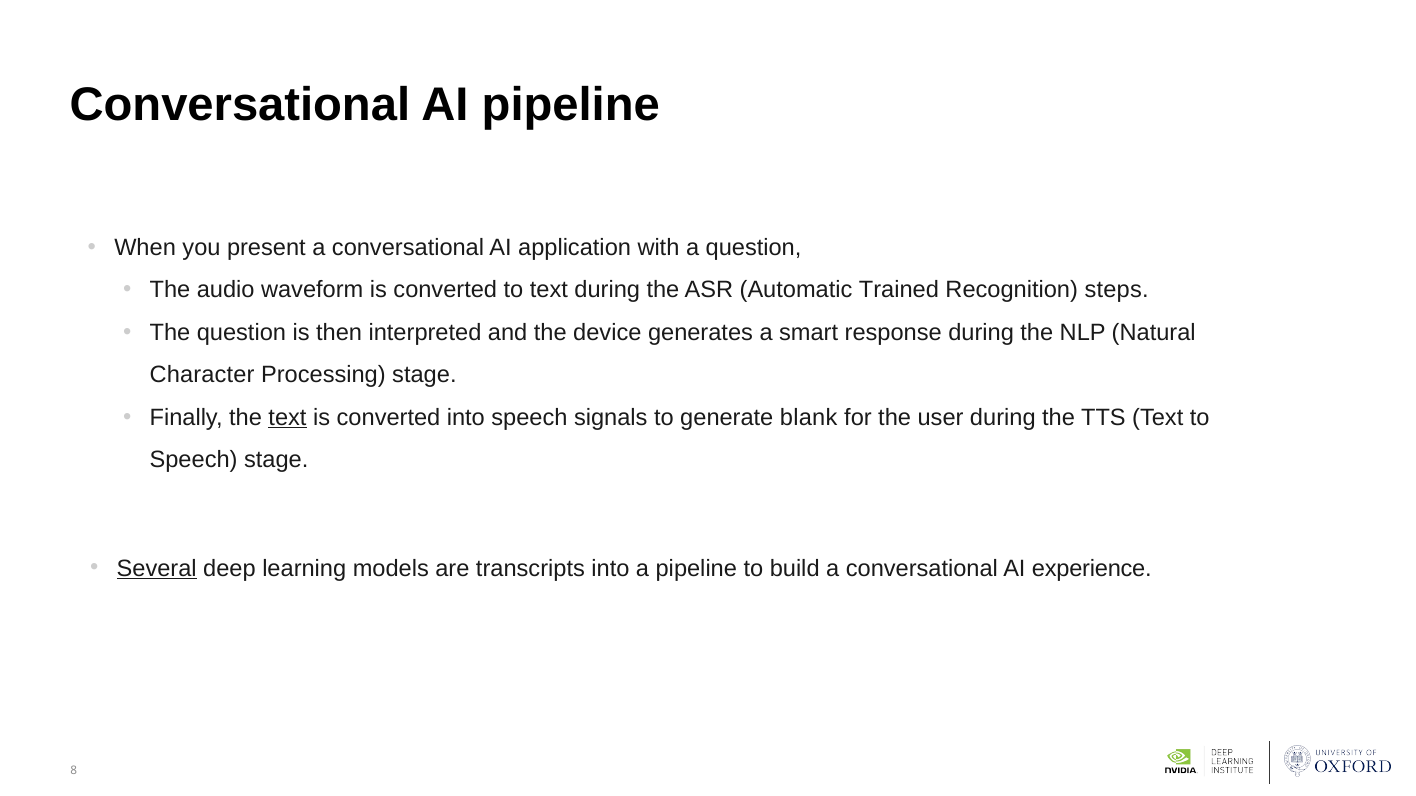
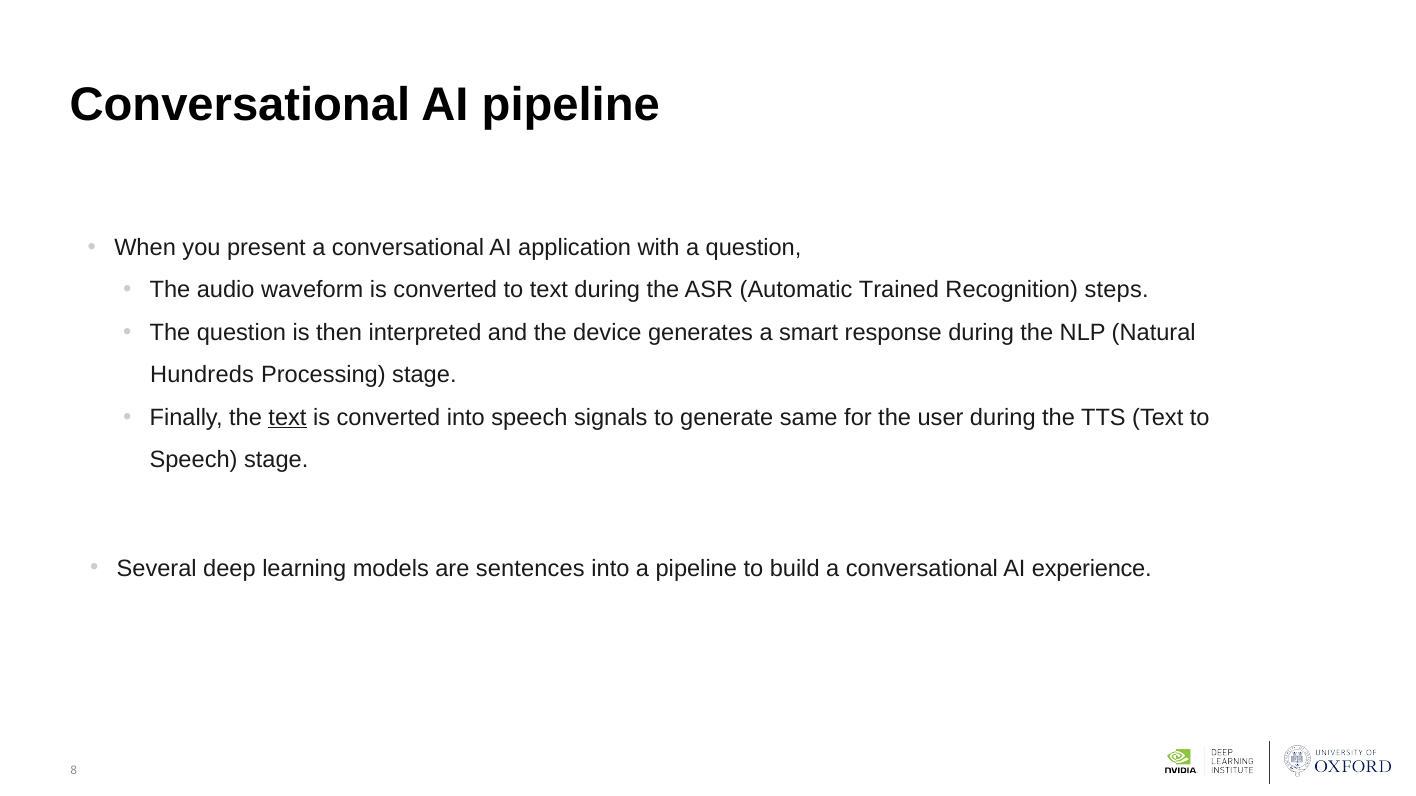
Character: Character -> Hundreds (202, 375)
blank: blank -> same (809, 418)
Several underline: present -> none (157, 569)
transcripts: transcripts -> sentences (530, 569)
